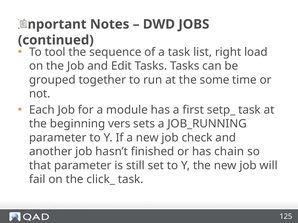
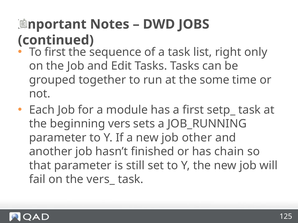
To tool: tool -> first (55, 52)
load: load -> only (256, 52)
check: check -> other (197, 138)
click_: click_ -> vers_ (101, 180)
